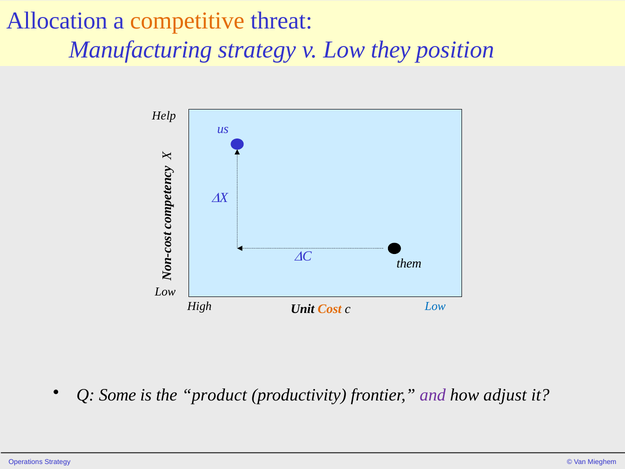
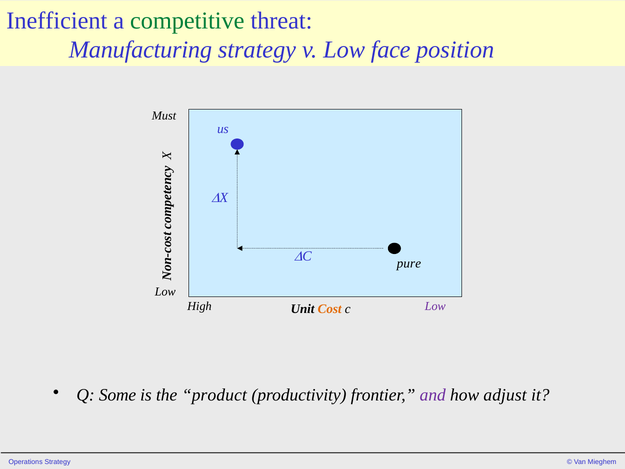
Allocation: Allocation -> Inefficient (57, 21)
competitive colour: orange -> green (187, 21)
they: they -> face (391, 50)
Help: Help -> Must (164, 116)
them: them -> pure (409, 263)
Low colour: blue -> purple (435, 306)
